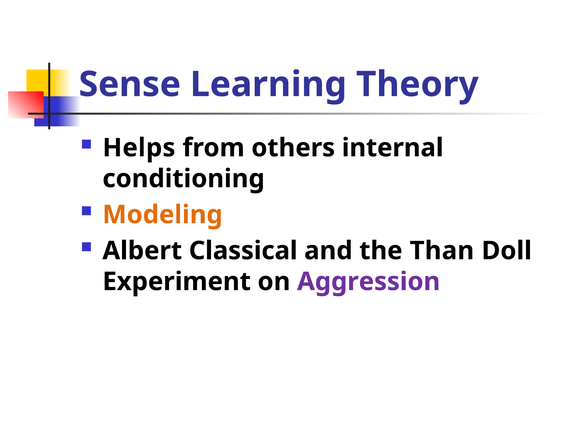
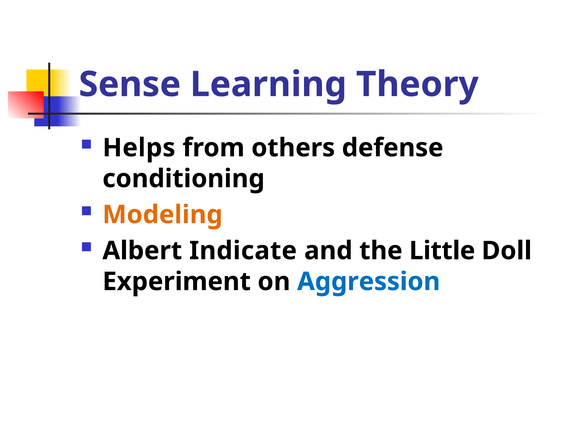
internal: internal -> defense (393, 148)
Classical: Classical -> Indicate (243, 251)
Than: Than -> Little (442, 251)
Aggression colour: purple -> blue (369, 282)
